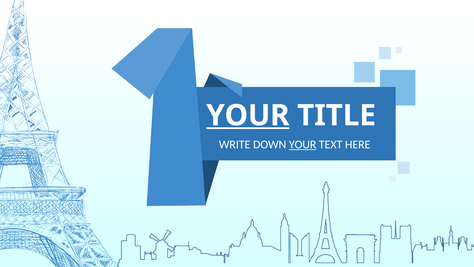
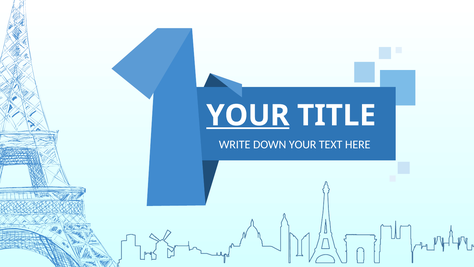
YOUR underline: present -> none (303, 144)
